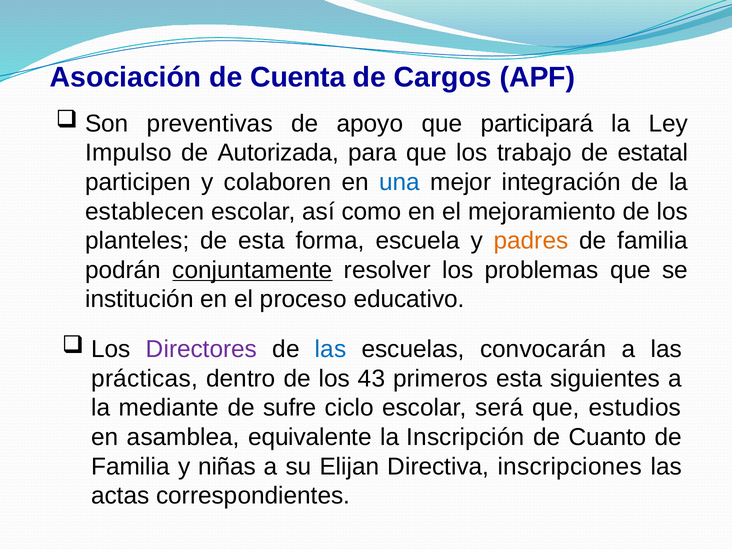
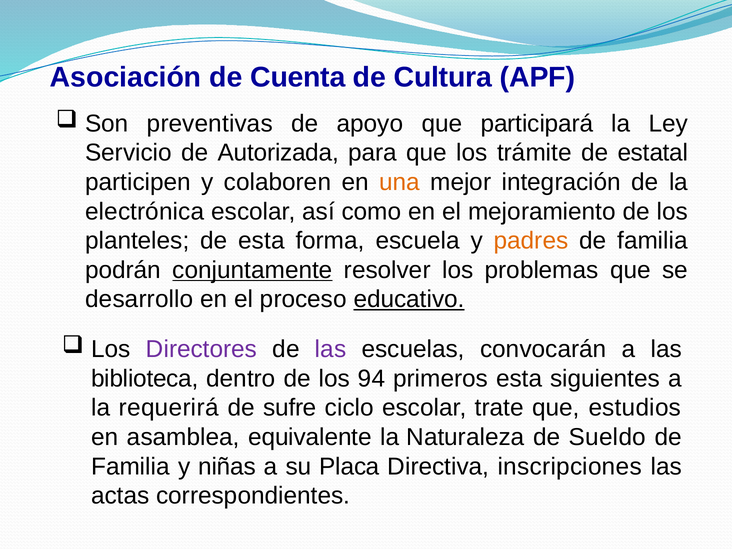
Cargos: Cargos -> Cultura (443, 78)
Impulso: Impulso -> Servicio (129, 153)
trabajo: trabajo -> trámite (534, 153)
una colour: blue -> orange (399, 182)
establecen: establecen -> electrónica (145, 211)
institución: institución -> desarrollo (139, 299)
educativo underline: none -> present (409, 299)
las colour: blue -> purple (331, 349)
prácticas: prácticas -> biblioteca (145, 379)
43: 43 -> 94 (372, 379)
mediante: mediante -> requerirá (169, 408)
será: será -> trate (499, 408)
Inscripción: Inscripción -> Naturaleza (465, 437)
Cuanto: Cuanto -> Sueldo (607, 437)
Elijan: Elijan -> Placa (350, 466)
